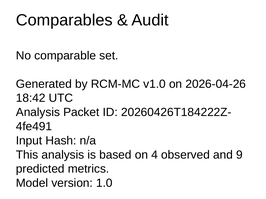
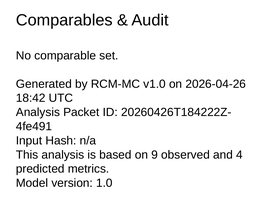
4: 4 -> 9 (155, 155)
9: 9 -> 4 (239, 155)
